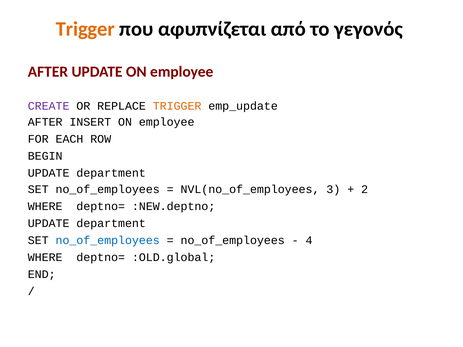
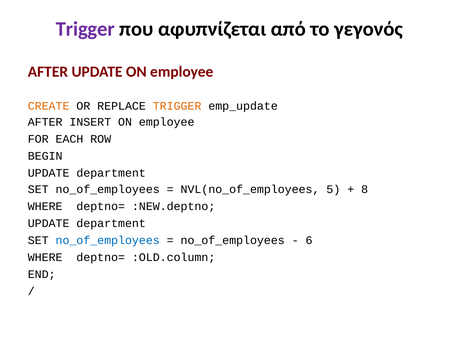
Trigger colour: orange -> purple (85, 29)
CREATE colour: purple -> orange (49, 106)
3: 3 -> 5 (333, 190)
2: 2 -> 8 (365, 190)
4: 4 -> 6 (309, 241)
:OLD.global: :OLD.global -> :OLD.column (174, 258)
